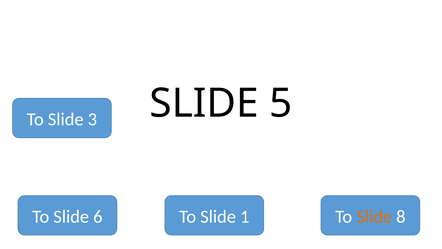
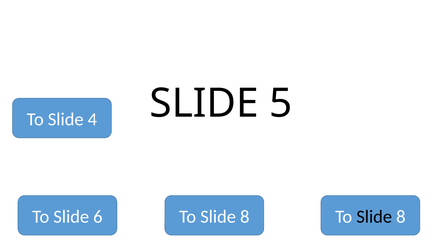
3: 3 -> 4 (92, 119)
1: 1 -> 8 (245, 216)
Slide colour: orange -> black (374, 216)
